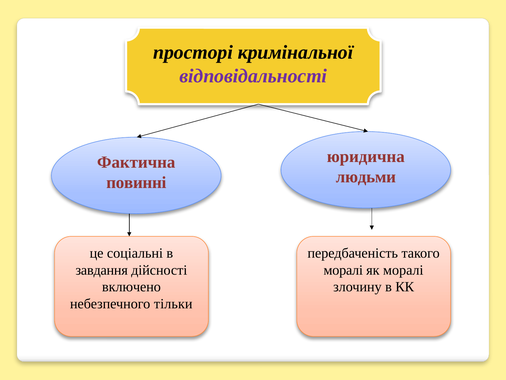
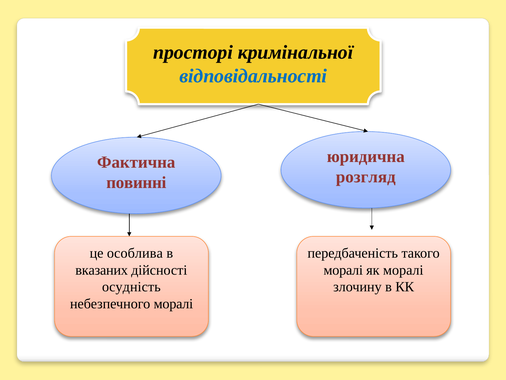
відповідальності colour: purple -> blue (253, 76)
людьми: людьми -> розгляд (366, 177)
соціальні: соціальні -> особлива (135, 253)
завдання: завдання -> вказаних (102, 270)
включено: включено -> осудність (131, 287)
небезпечного тільки: тільки -> моралі (173, 303)
